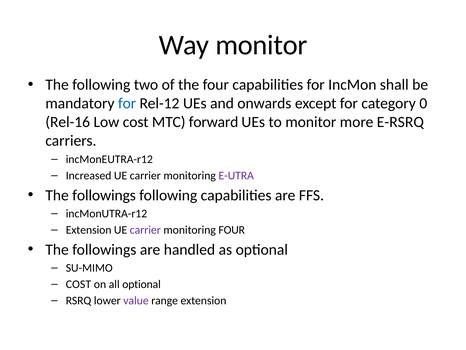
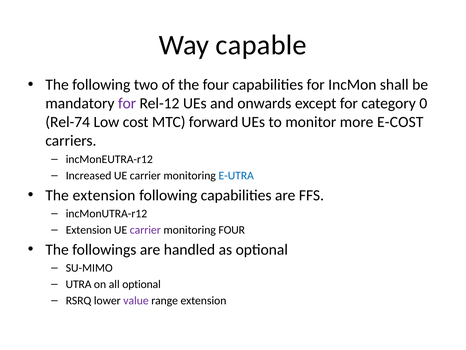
Way monitor: monitor -> capable (261, 45)
for colour: blue -> purple (127, 103)
Rel-16: Rel-16 -> Rel-74 (68, 122)
E-RSRQ: E-RSRQ -> E-COST (400, 122)
E-UTRA colour: purple -> blue (236, 175)
followings: followings -> extension (104, 195)
COST: COST -> UTRA (79, 284)
